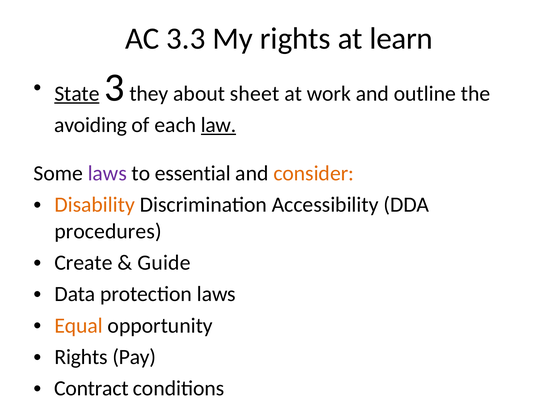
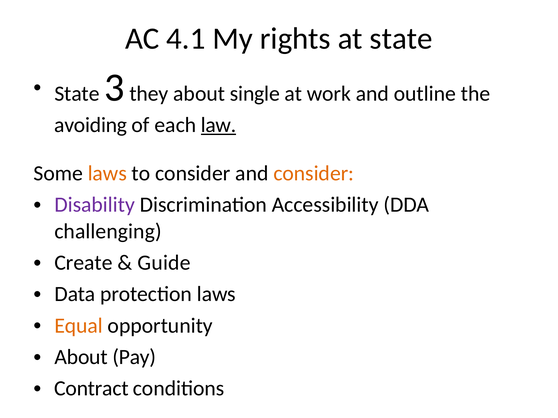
3.3: 3.3 -> 4.1 (186, 39)
at learn: learn -> state (401, 39)
State underline: present -> none (77, 94)
sheet: sheet -> single (255, 94)
laws colour: purple -> orange (107, 174)
to essential: essential -> consider (193, 174)
Disability colour: orange -> purple (95, 205)
procedures: procedures -> challenging (108, 232)
Rights: Rights -> About (81, 357)
